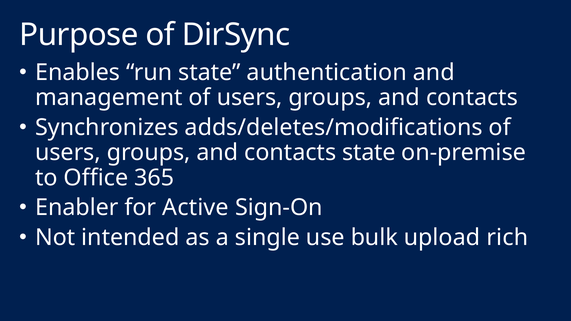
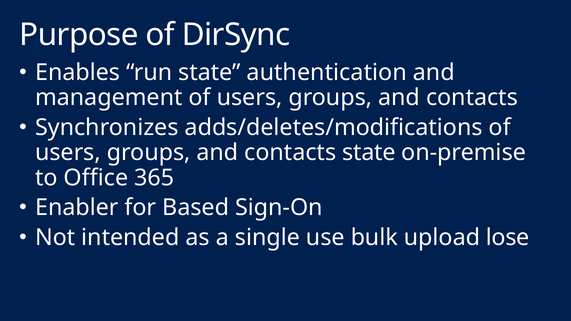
Active: Active -> Based (196, 208)
rich: rich -> lose (508, 238)
